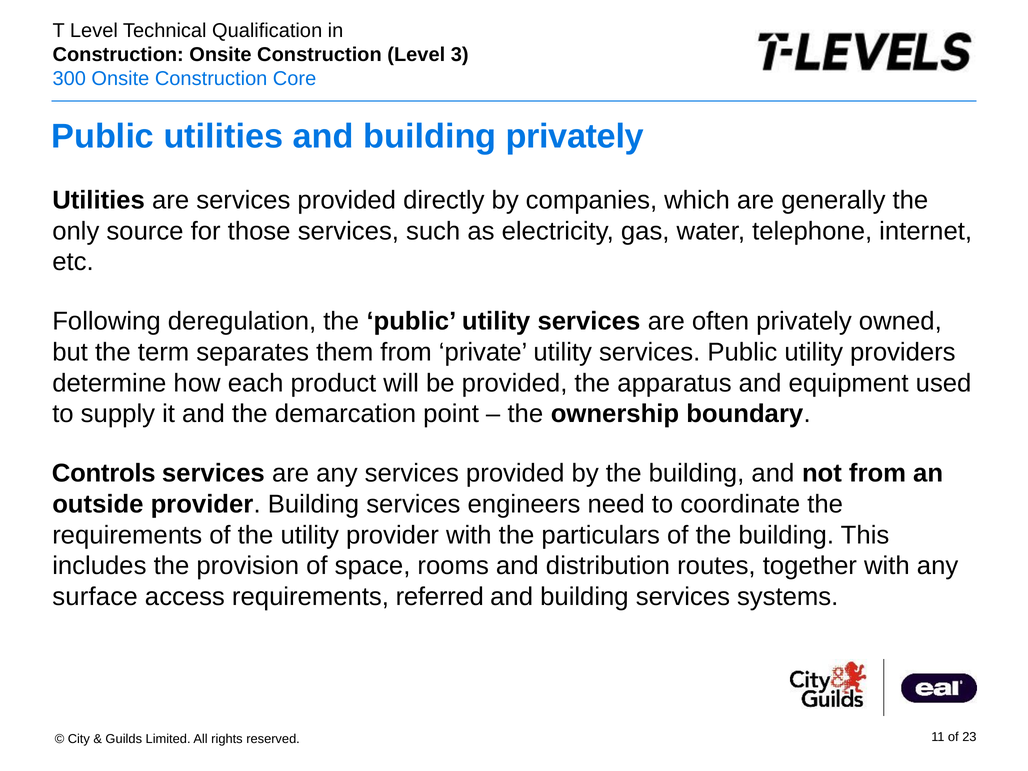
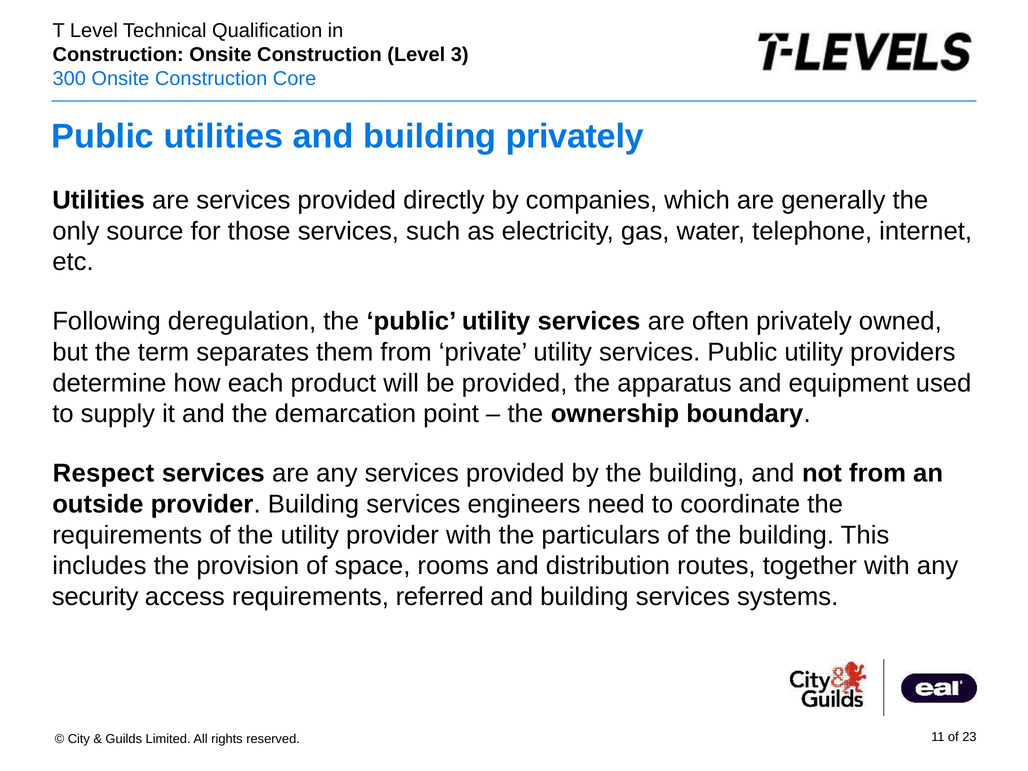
Controls: Controls -> Respect (103, 473)
surface: surface -> security (95, 597)
